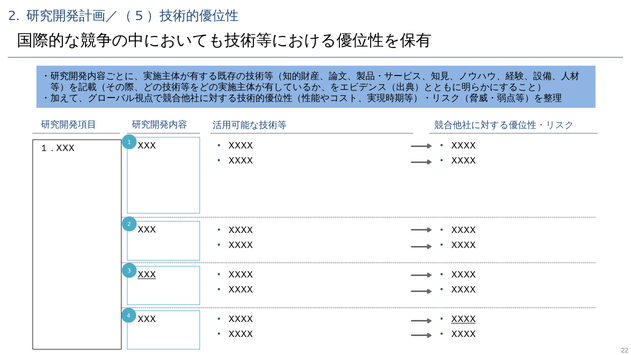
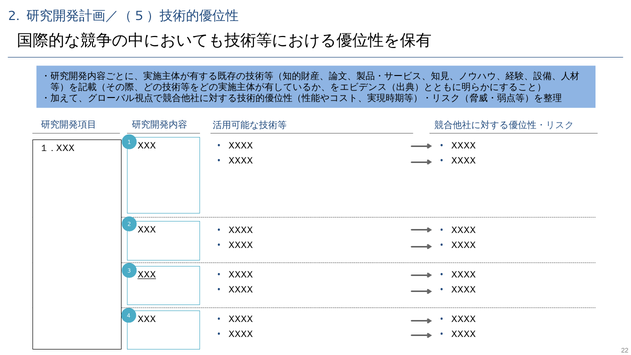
XXXX underline: present -> none (463, 319)
